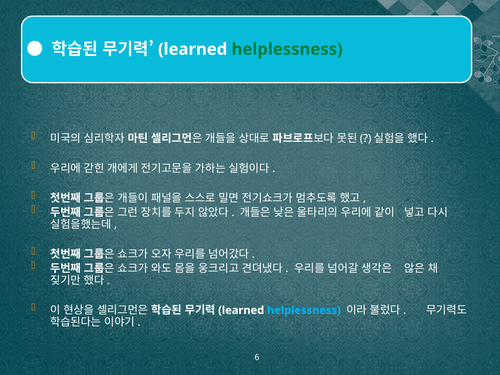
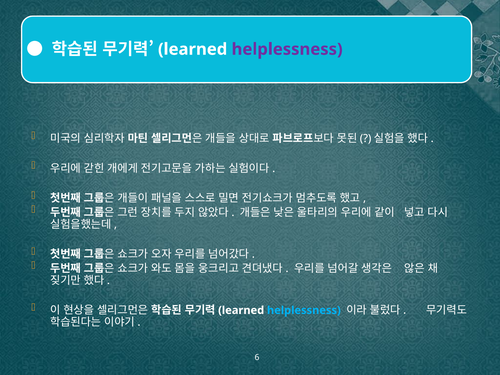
helplessness colour: green -> purple (287, 49)
